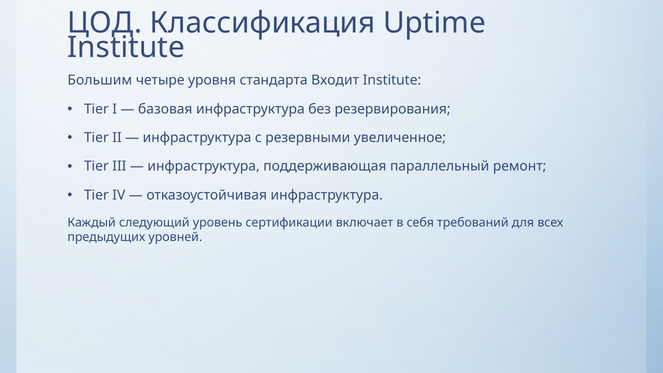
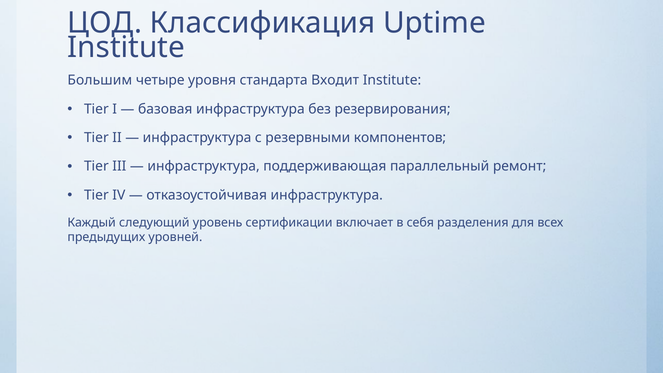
увеличенное: увеличенное -> компонентов (400, 138)
требований: требований -> разделения (473, 223)
